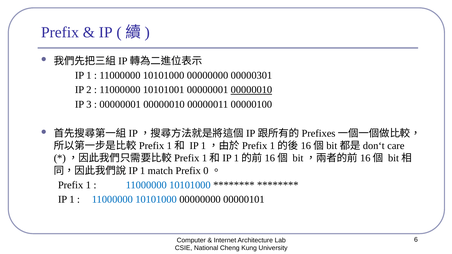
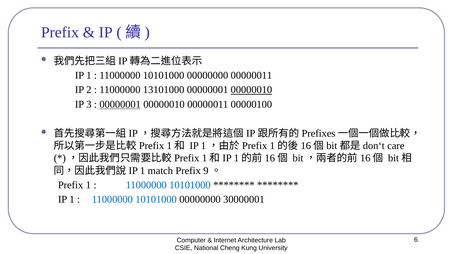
00000000 00000301: 00000301 -> 00000011 (251, 76)
10101001: 10101001 -> 13101000 (164, 90)
00000001 underline: none -> present (120, 105)
0: 0 -> 9 (206, 171)
00000101: 00000101 -> 30000001 (244, 200)
